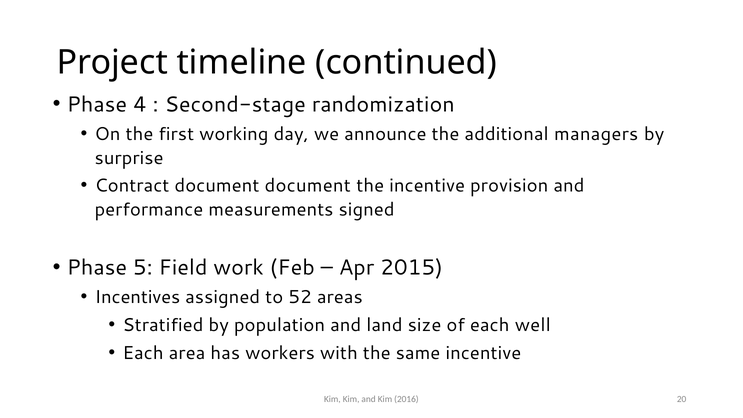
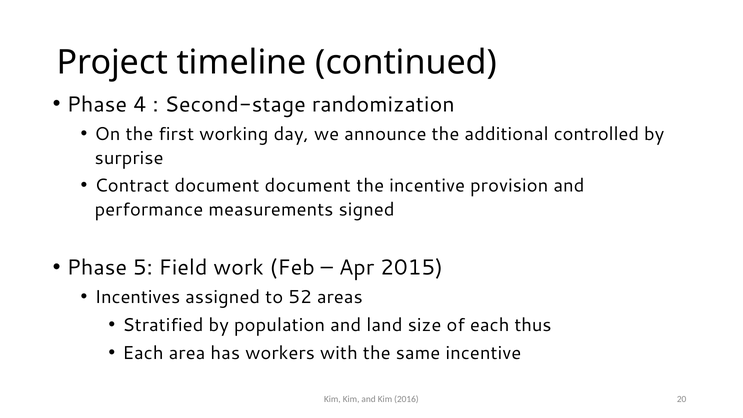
managers: managers -> controlled (596, 134)
well: well -> thus (533, 325)
